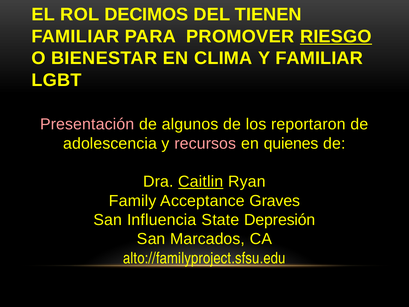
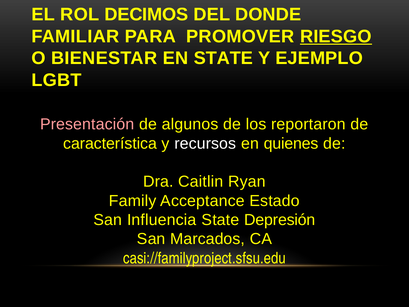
TIENEN: TIENEN -> DONDE (268, 15)
EN CLIMA: CLIMA -> STATE (223, 58)
Y FAMILIAR: FAMILIAR -> EJEMPLO (319, 58)
adolescencia: adolescencia -> característica (110, 143)
recursos colour: pink -> white (205, 143)
Caitlin underline: present -> none (201, 182)
Graves: Graves -> Estado (275, 201)
alto://familyproject.sfsu.edu: alto://familyproject.sfsu.edu -> casi://familyproject.sfsu.edu (204, 258)
